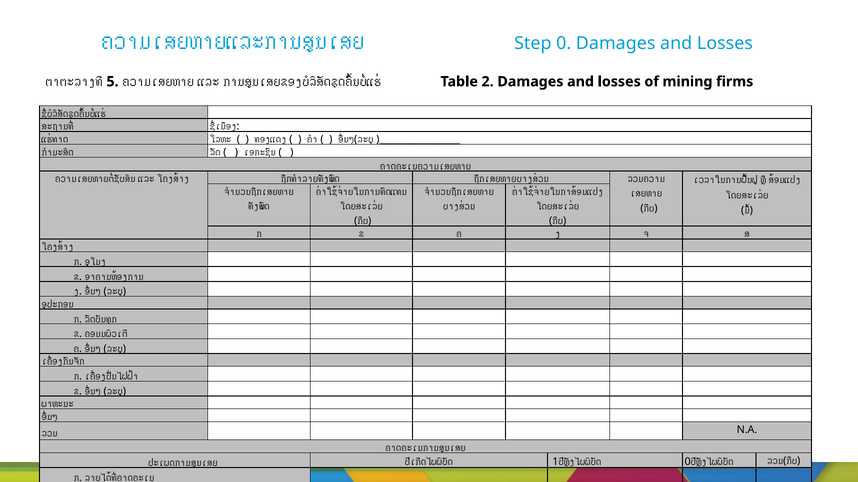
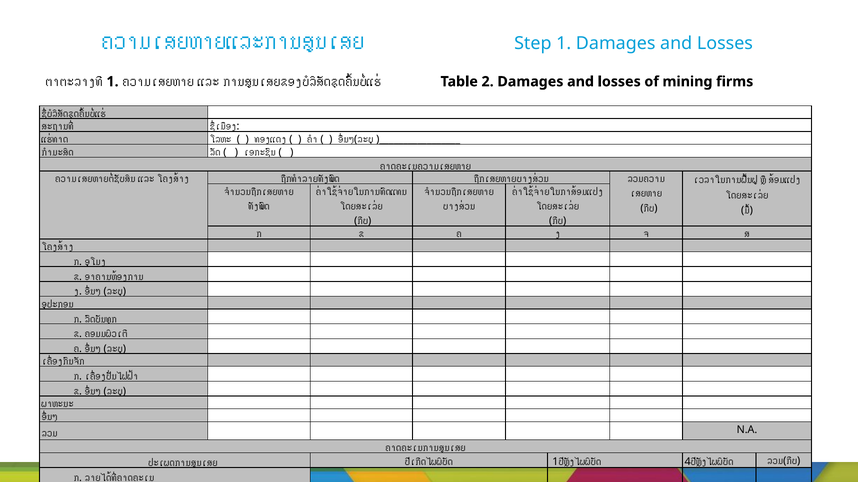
Step 0: 0 -> 1 (564, 43)
5: 5 -> 1 (113, 82)
0: 0 -> 4 (688, 462)
